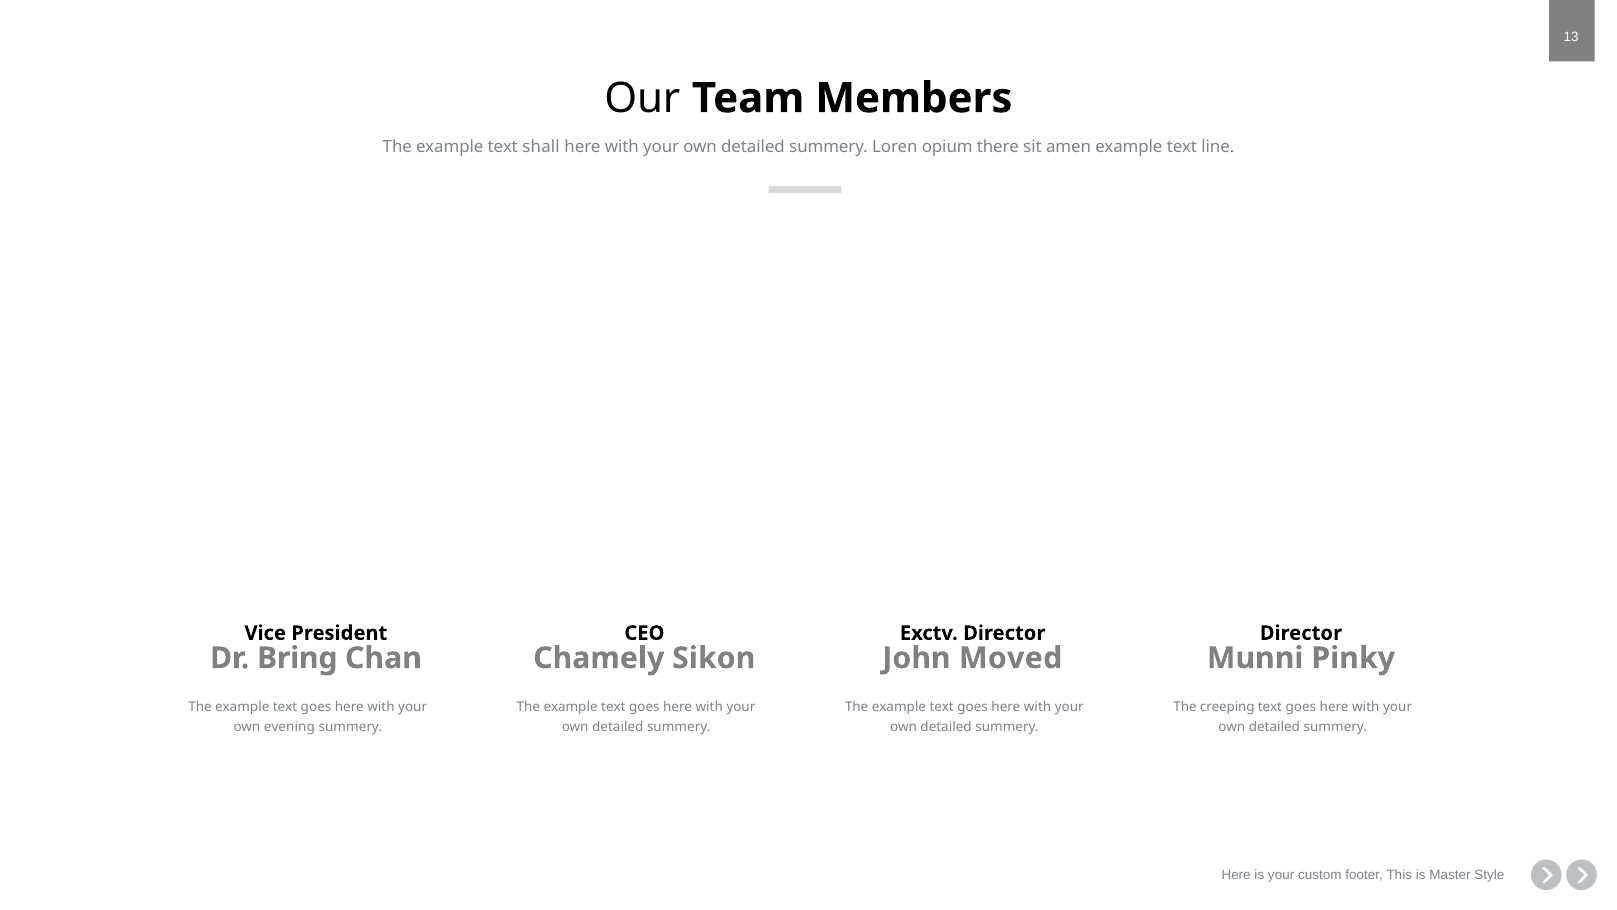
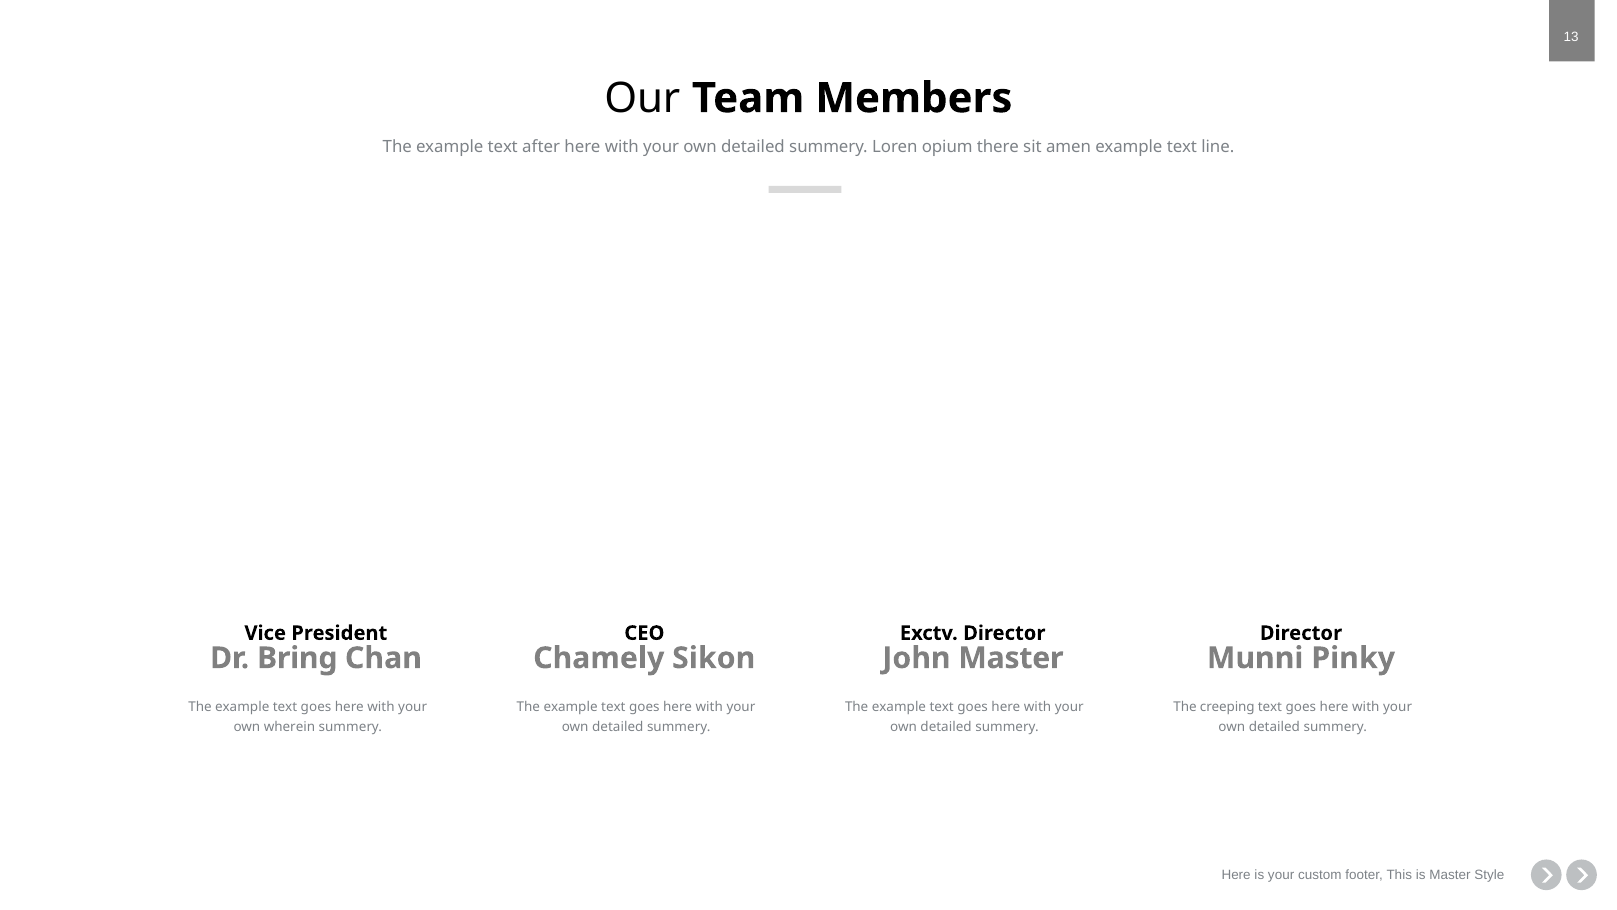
shall: shall -> after (541, 147)
John Moved: Moved -> Master (1011, 658)
evening: evening -> wherein (289, 727)
